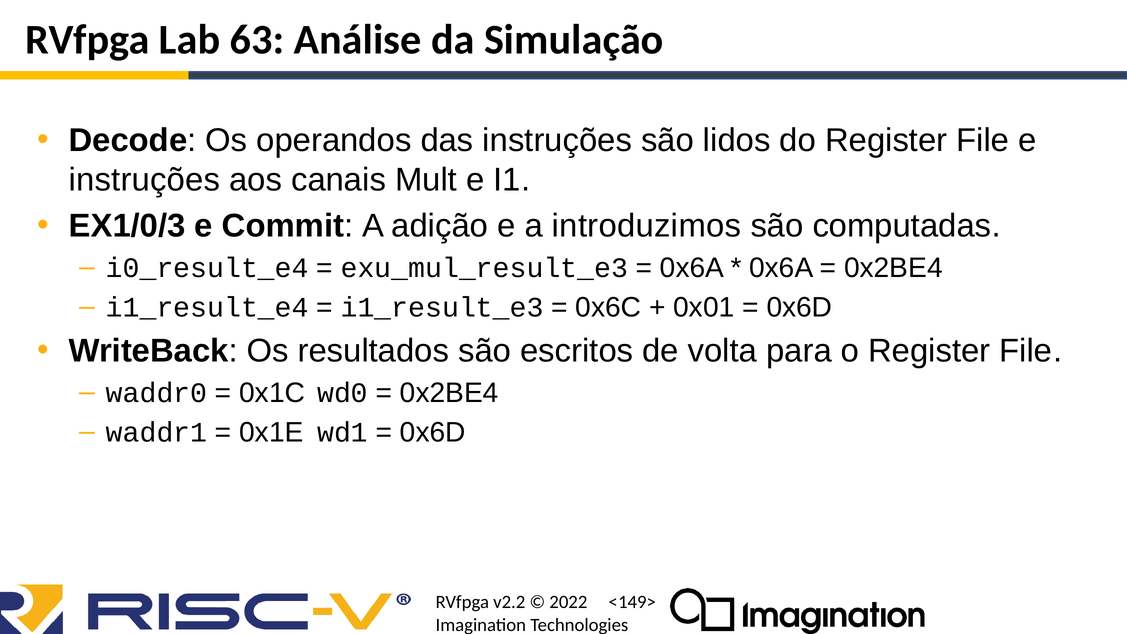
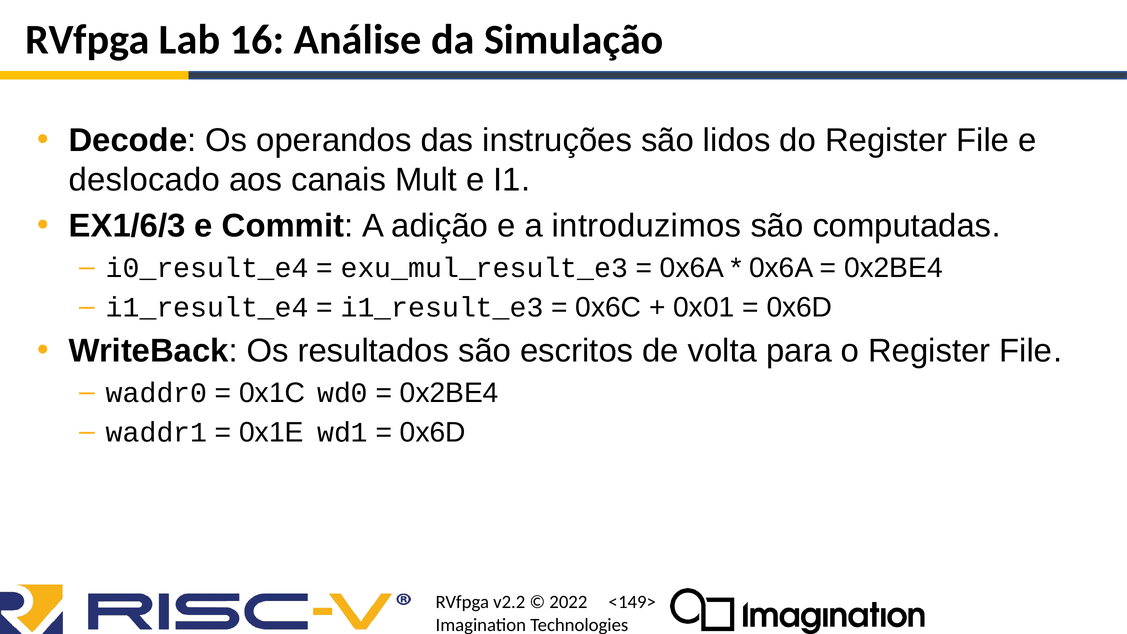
63: 63 -> 16 (257, 40)
instruções: instruções -> deslocado (144, 180)
EX1/0/3: EX1/0/3 -> EX1/6/3 (127, 226)
